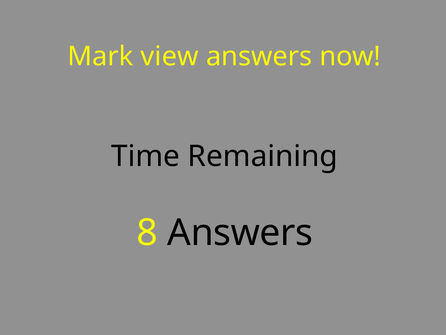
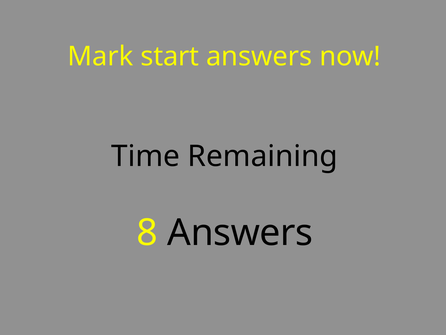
view: view -> start (170, 57)
